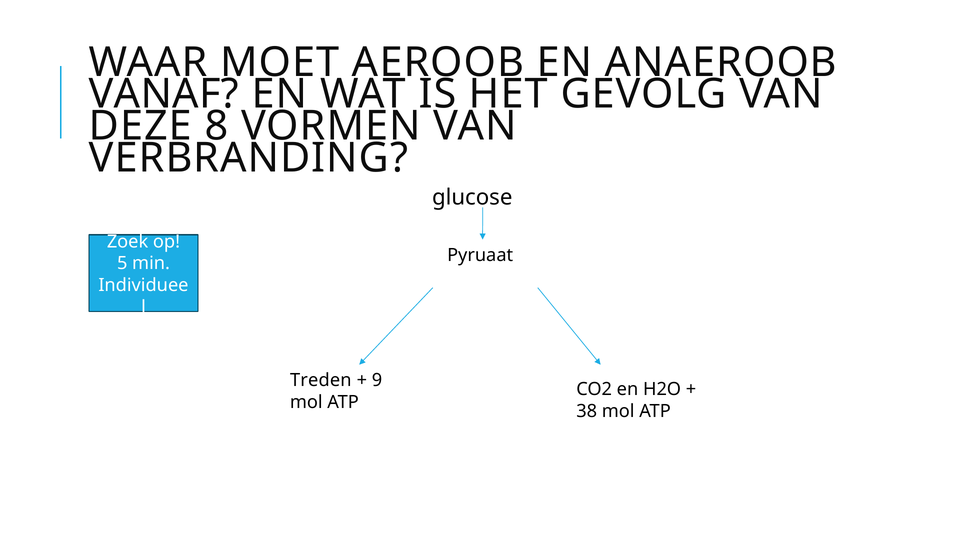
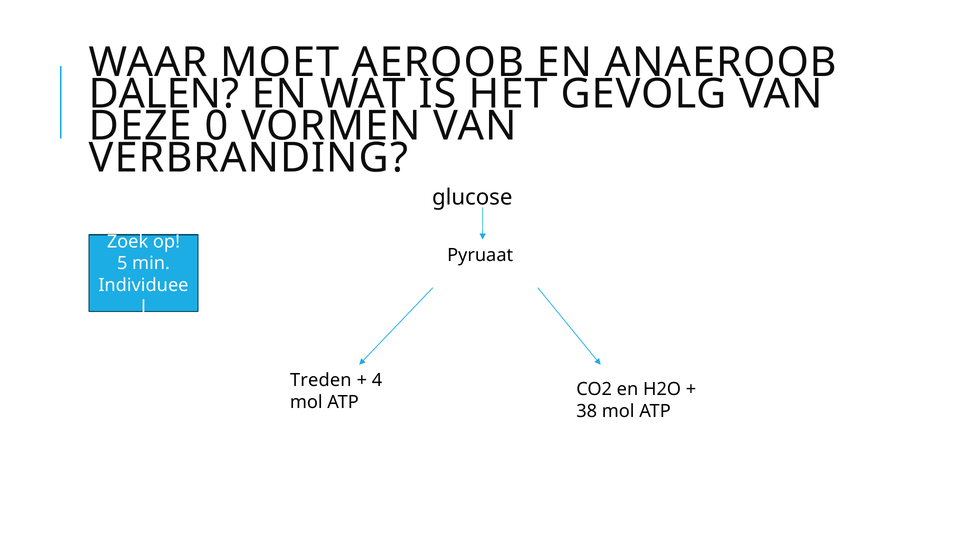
VANAF: VANAF -> DALEN (164, 94)
8: 8 -> 0 (216, 126)
9: 9 -> 4 (377, 381)
